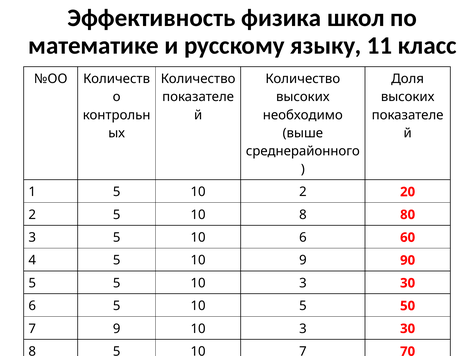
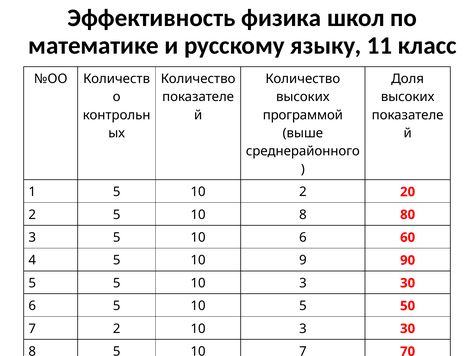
необходимо: необходимо -> программой (303, 115)
7 9: 9 -> 2 (117, 328)
